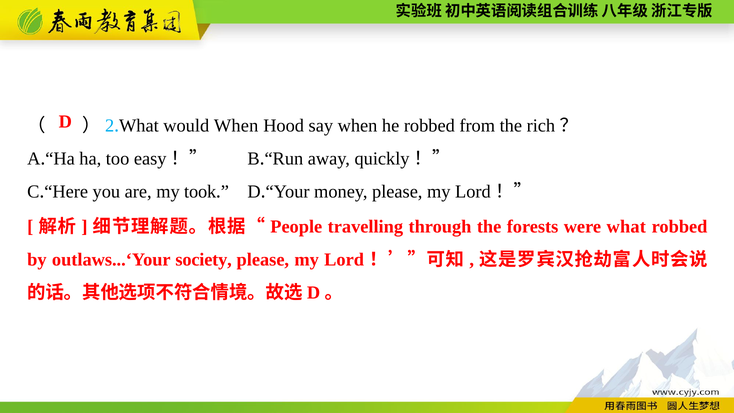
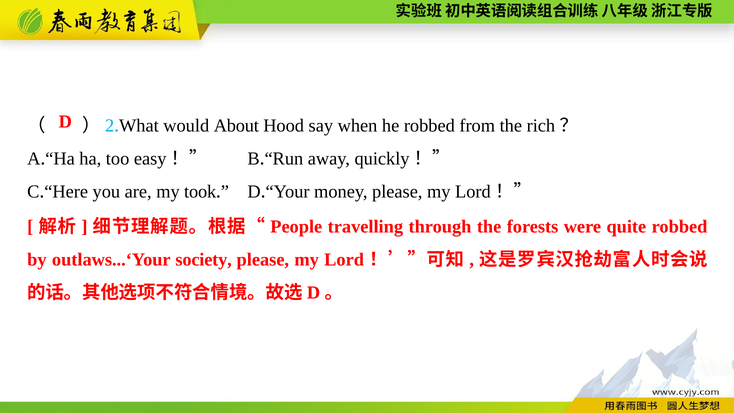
would When: When -> About (236, 126)
were what: what -> quite (626, 226)
